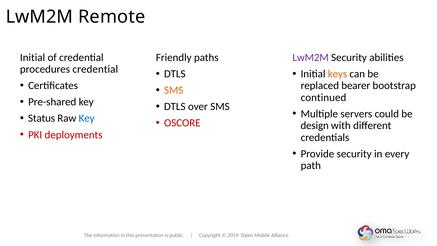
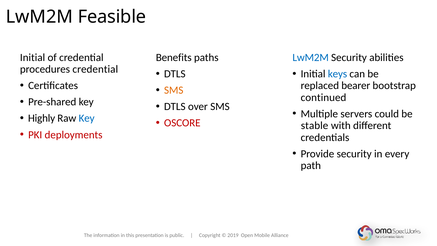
Remote: Remote -> Feasible (112, 17)
Friendly: Friendly -> Benefits (174, 57)
LwM2M colour: purple -> blue (311, 57)
keys colour: orange -> blue (338, 74)
Status: Status -> Highly (42, 118)
design: design -> stable (315, 126)
